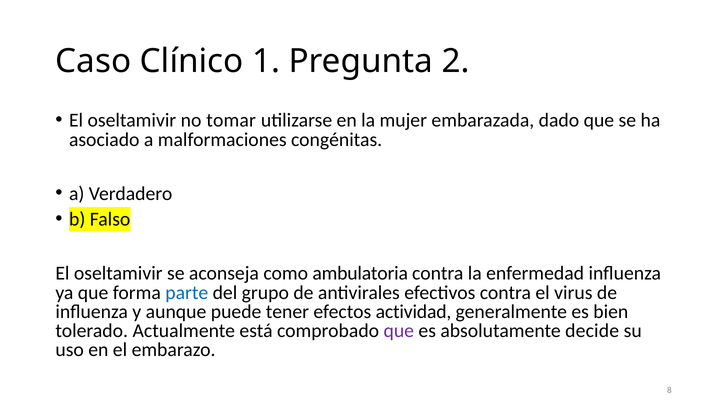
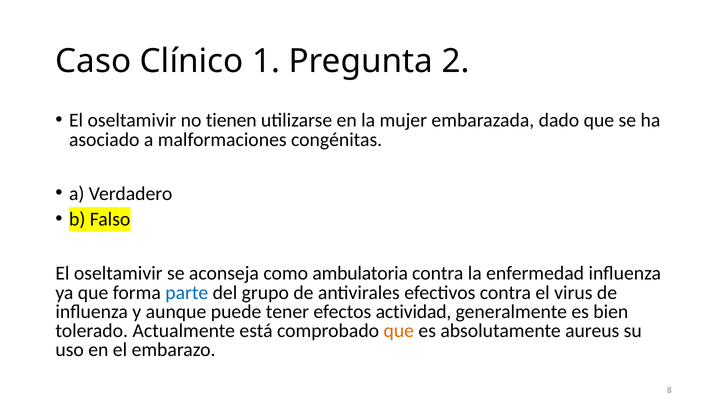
tomar: tomar -> tienen (231, 120)
que colour: purple -> orange (399, 331)
decide: decide -> aureus (592, 331)
